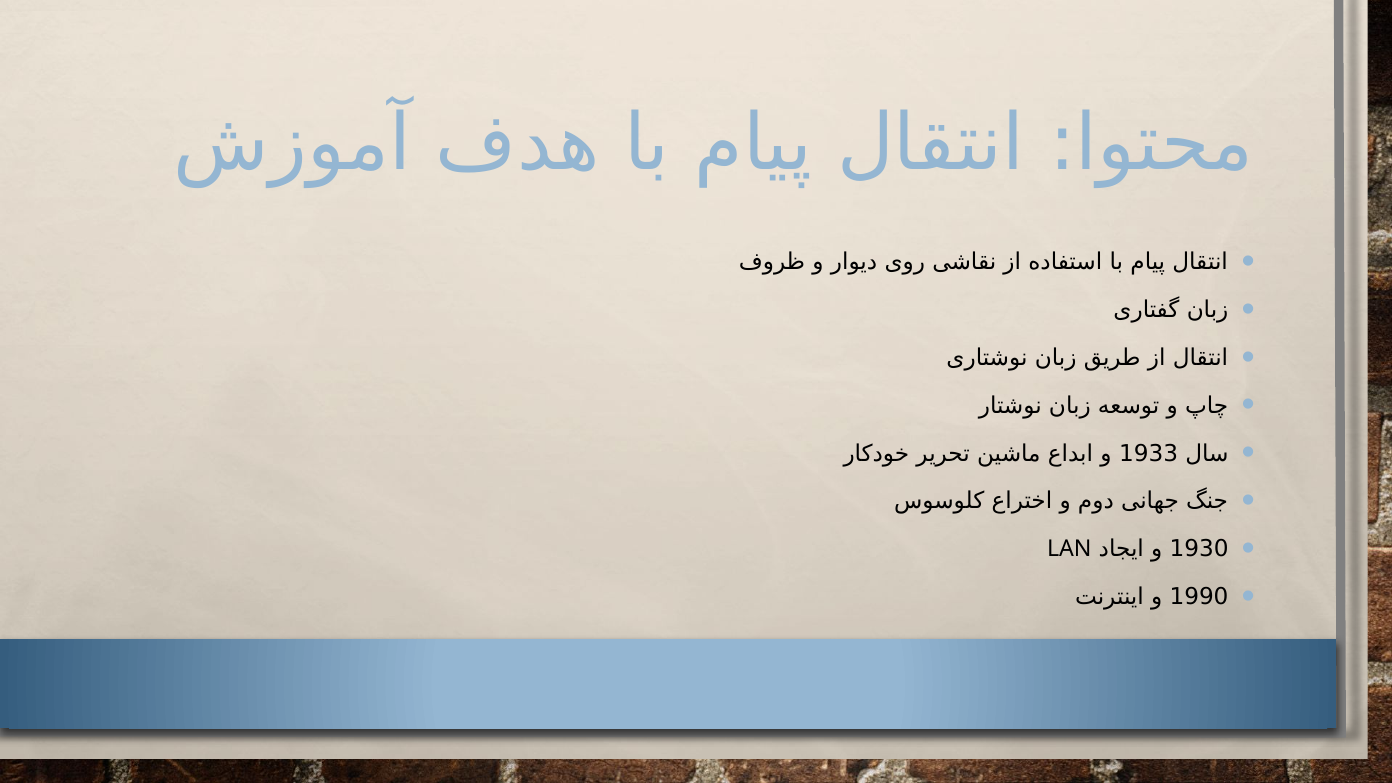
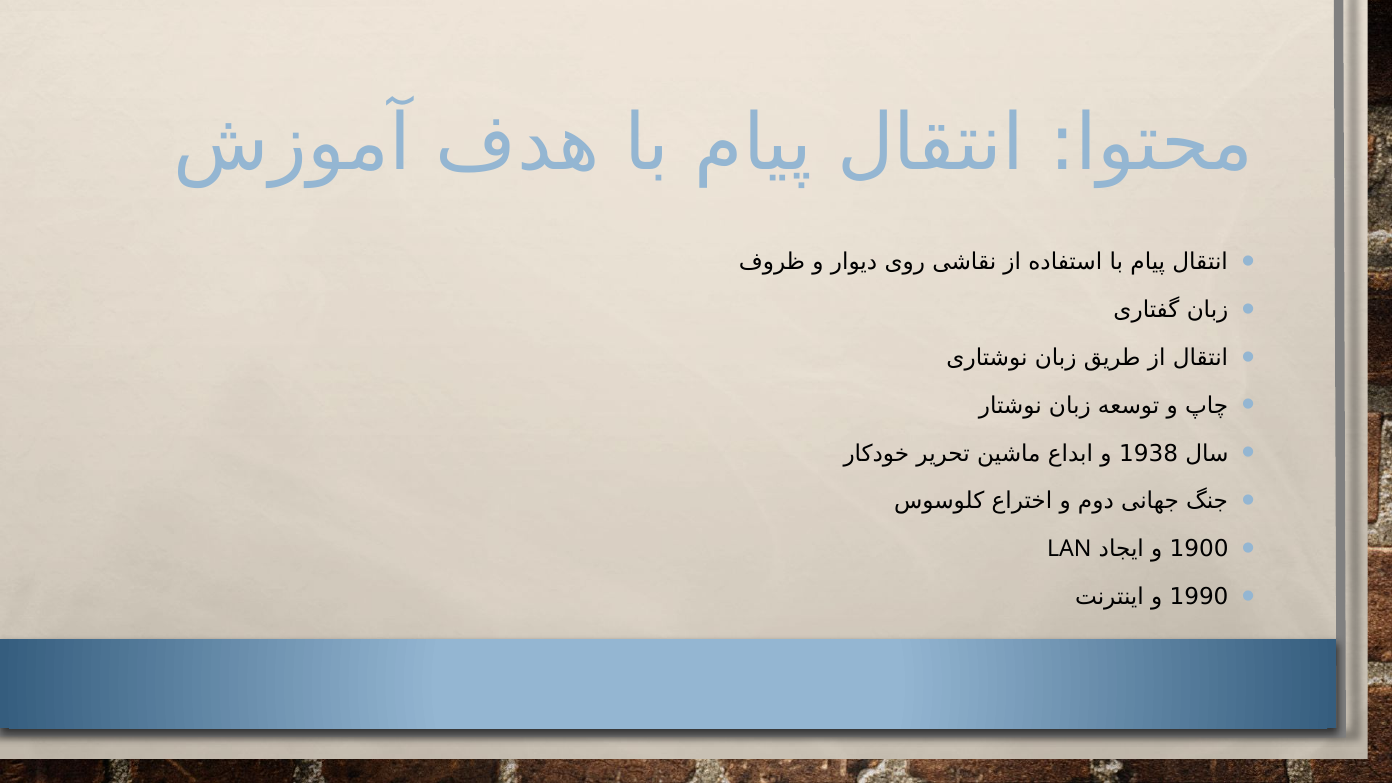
1933: 1933 -> 1938 (1149, 453)
1930: 1930 -> 1900 (1199, 549)
